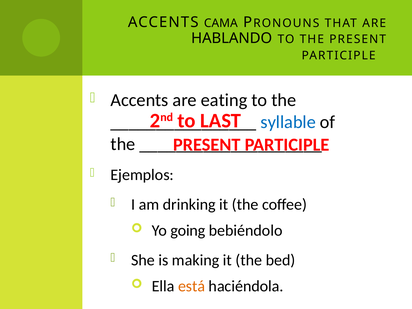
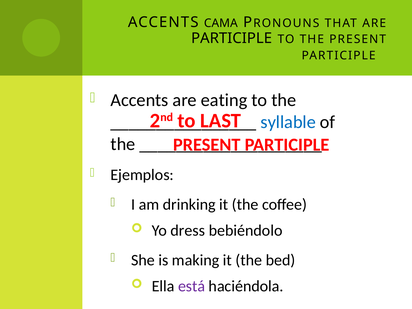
HABLANDO: HABLANDO -> PARTICIPLE (232, 38)
going: going -> dress (188, 231)
está colour: orange -> purple (192, 286)
